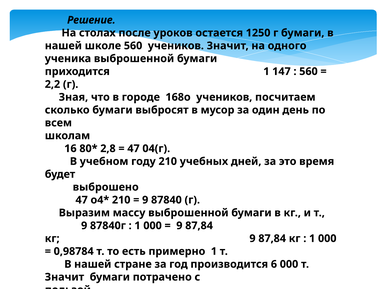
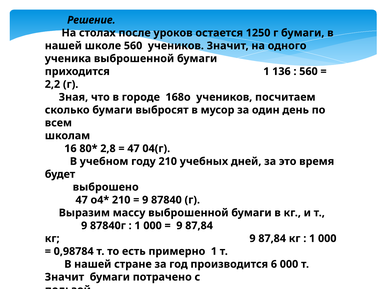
147: 147 -> 136 (281, 72)
